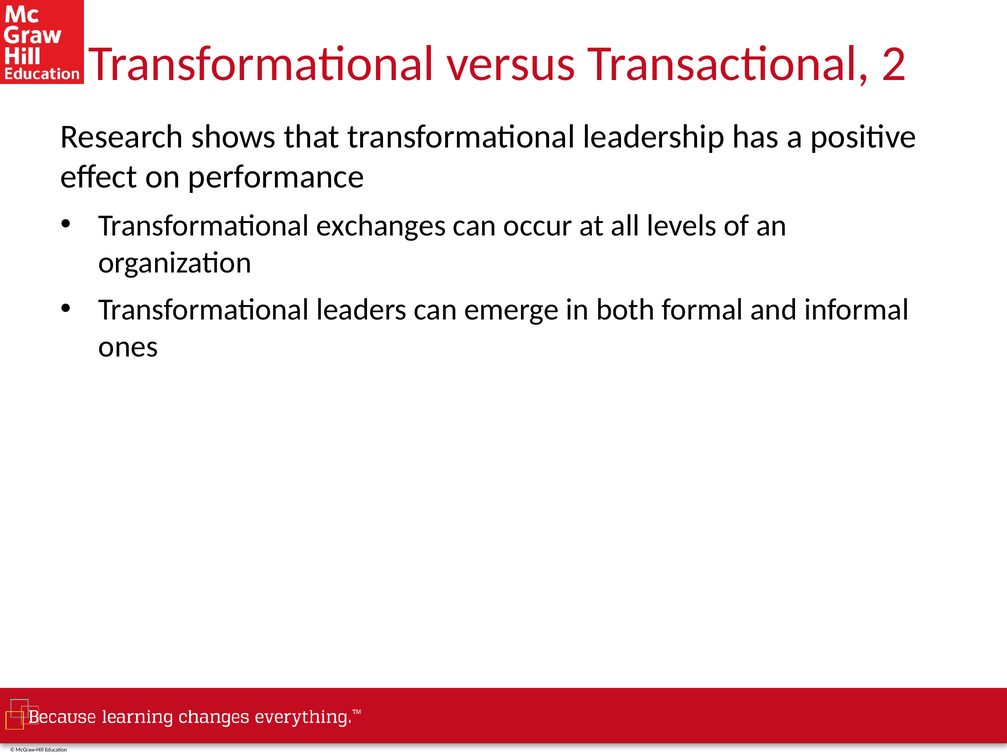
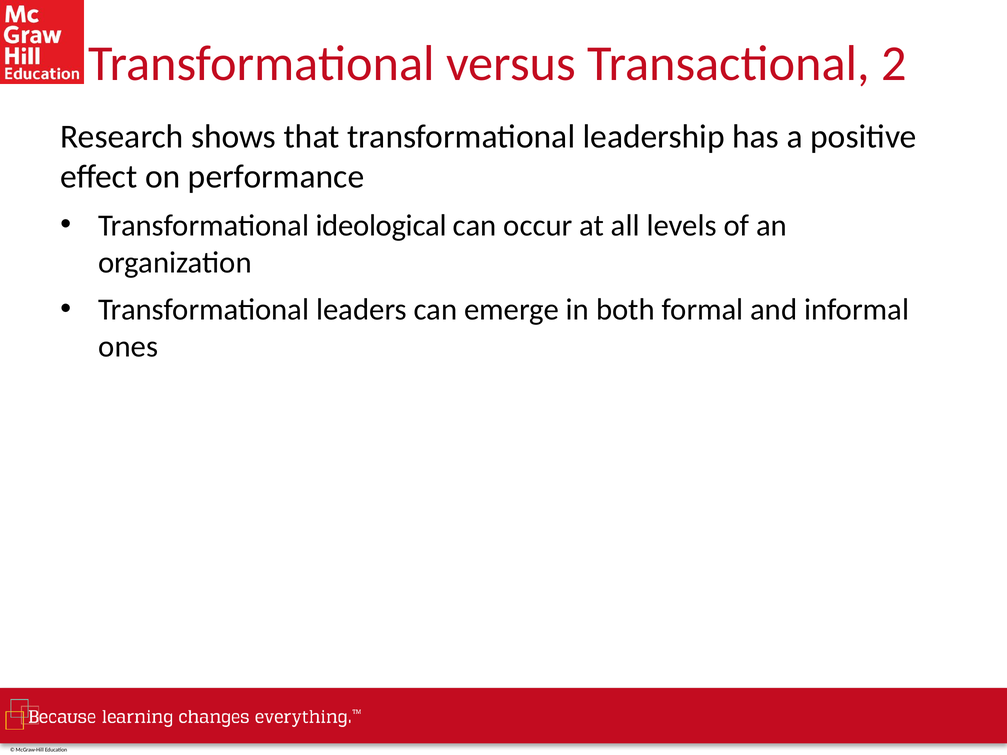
exchanges: exchanges -> ideological (381, 226)
